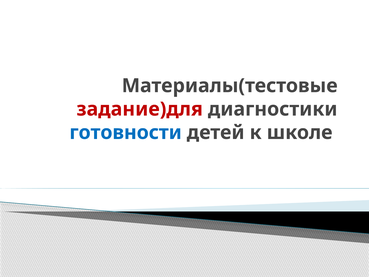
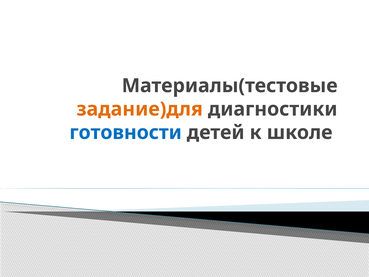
задание)для colour: red -> orange (140, 109)
